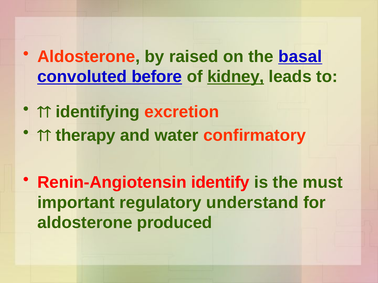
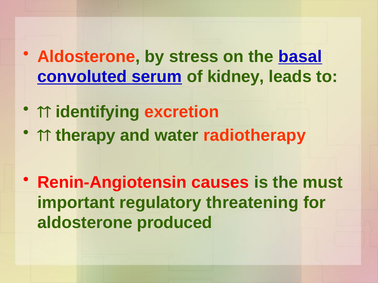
raised: raised -> stress (194, 57)
before: before -> serum (157, 77)
kidney underline: present -> none (236, 77)
confirmatory: confirmatory -> radiotherapy (255, 136)
identify: identify -> causes (220, 183)
understand: understand -> threatening (252, 203)
